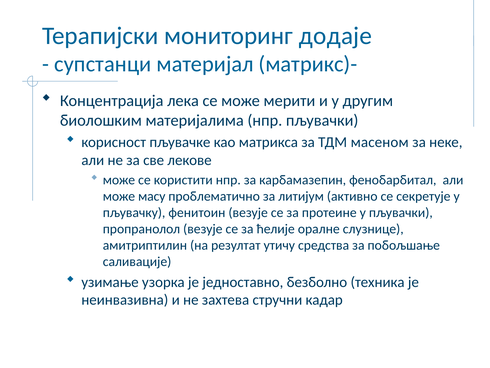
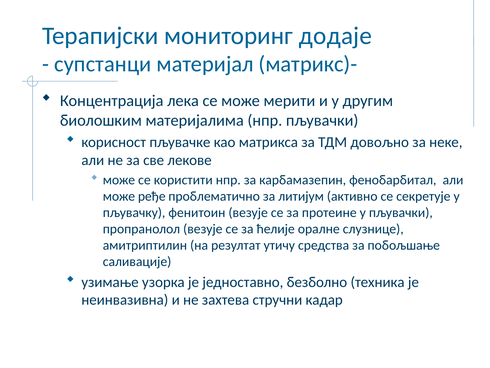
масеном: масеном -> довољно (380, 142)
масу: масу -> ређе (152, 196)
